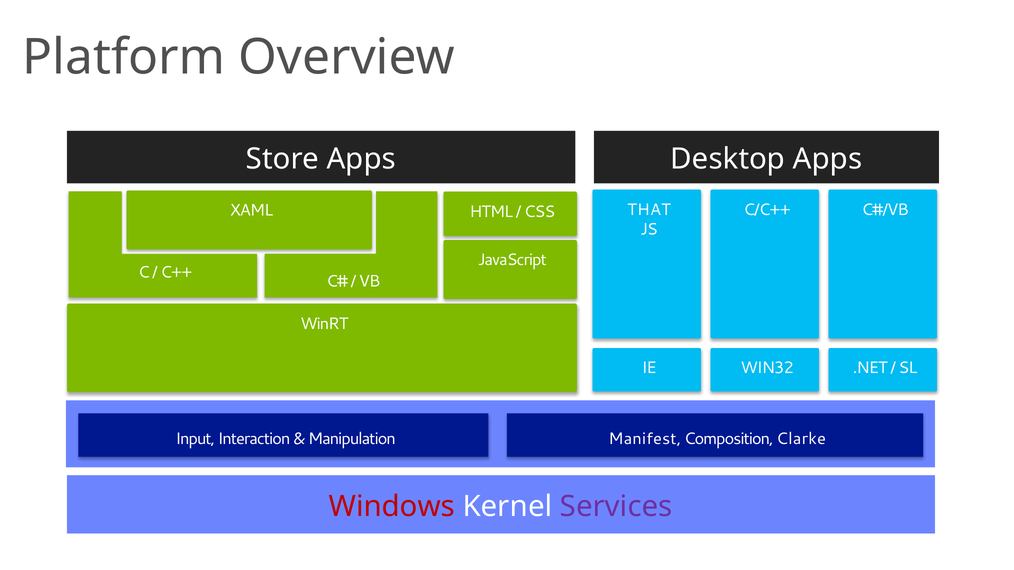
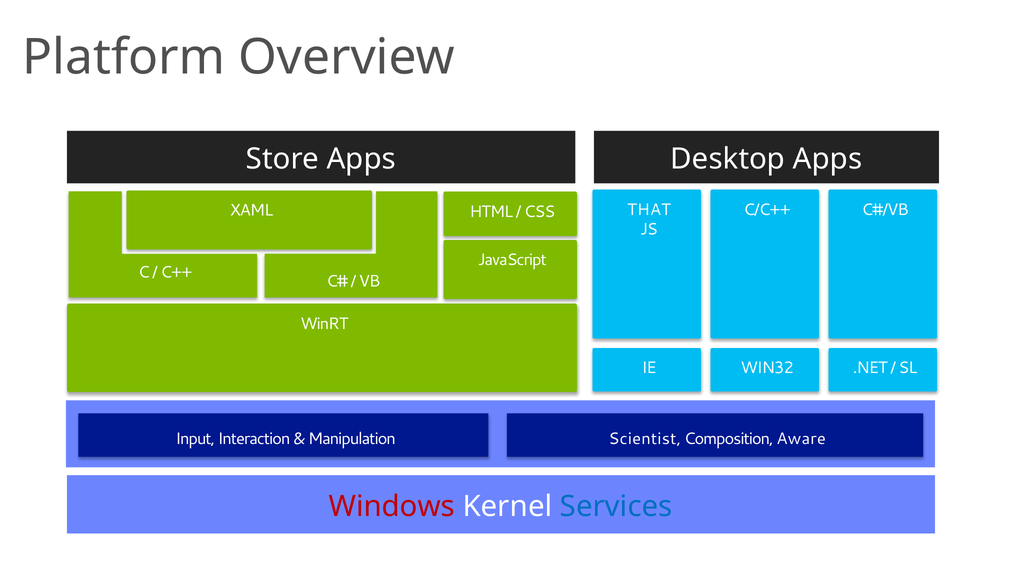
Manifest: Manifest -> Scientist (645, 439)
Clarke: Clarke -> Aware (801, 439)
Services colour: purple -> blue (616, 507)
